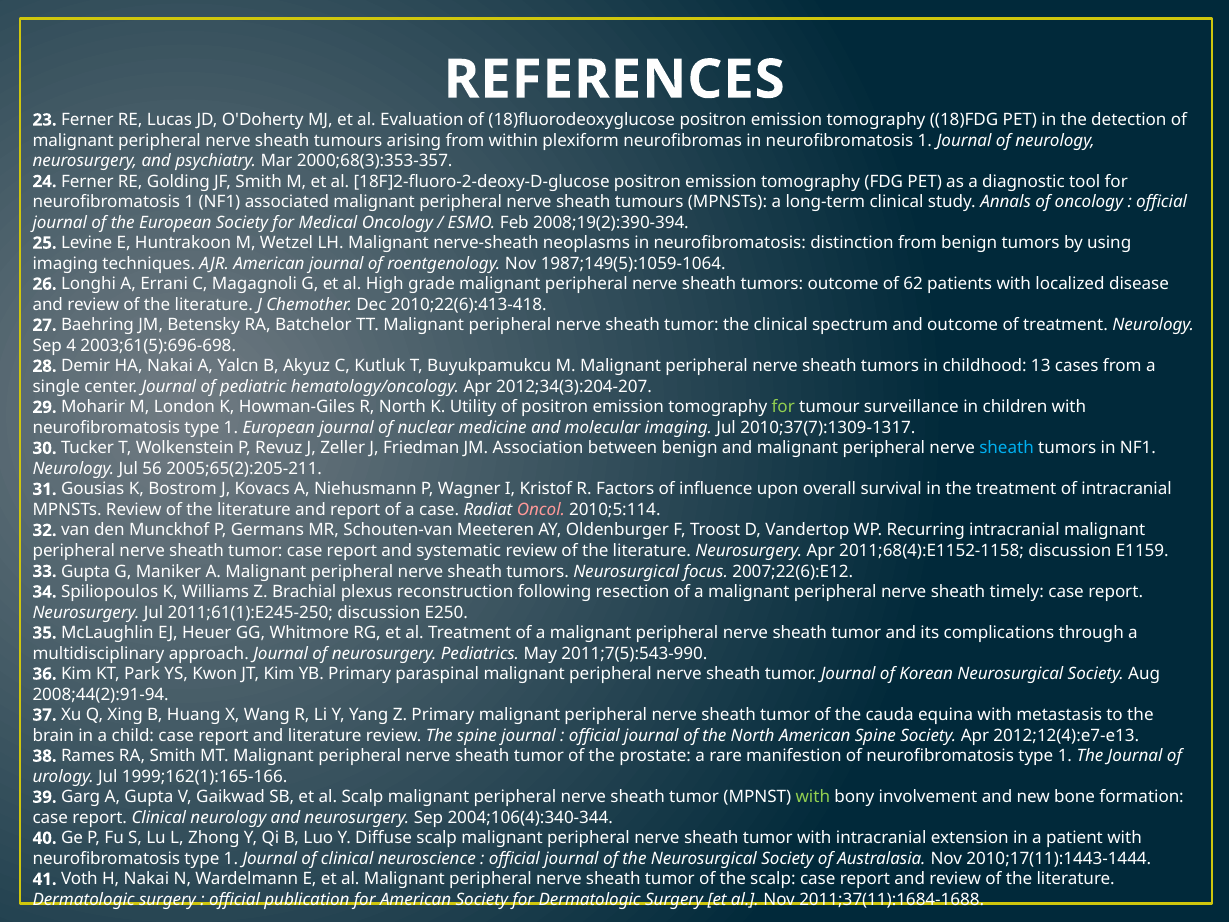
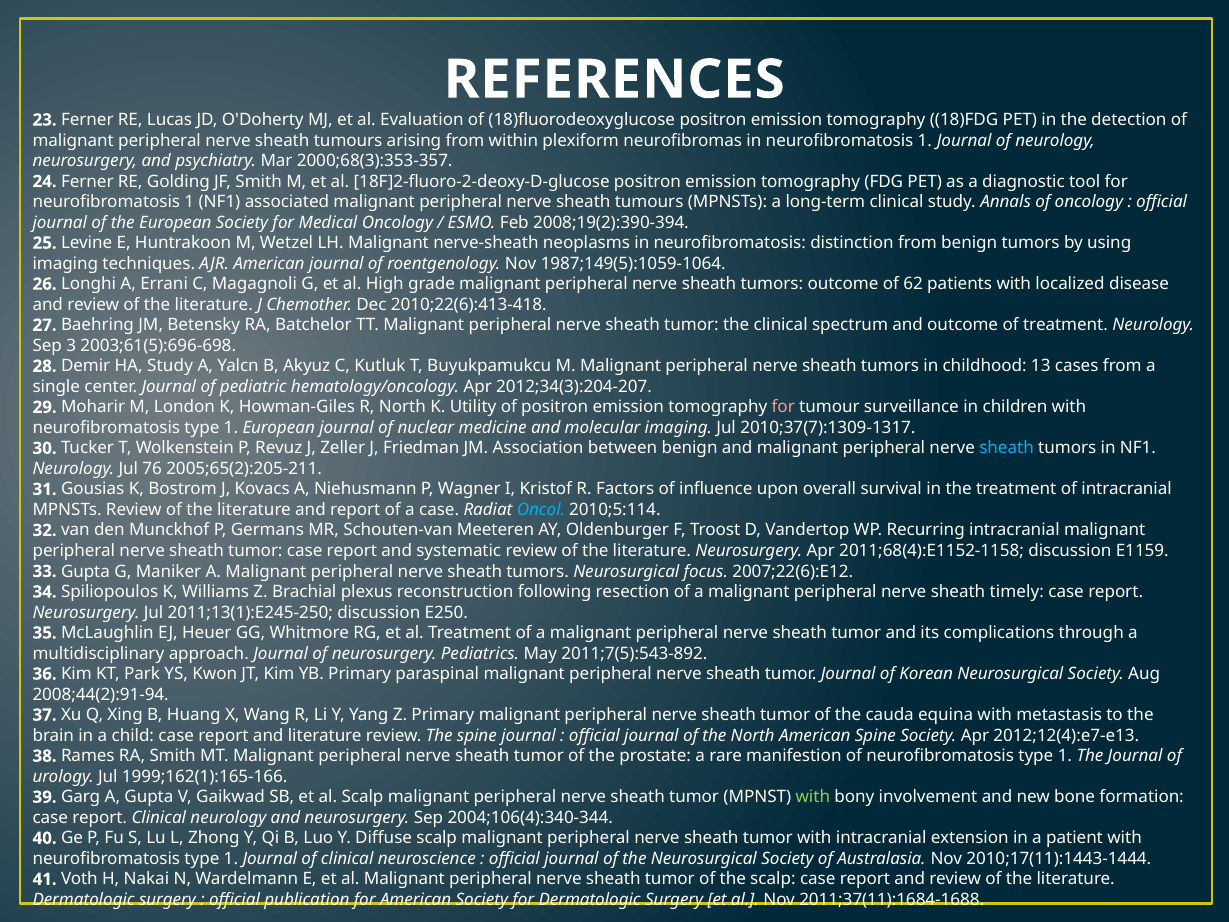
4: 4 -> 3 (71, 346)
HA Nakai: Nakai -> Study (170, 366)
for colour: light green -> pink (783, 407)
56: 56 -> 76 (152, 469)
Oncol colour: pink -> light blue (541, 510)
2011;61(1):E245-250: 2011;61(1):E245-250 -> 2011;13(1):E245-250 (250, 612)
2011;7(5):543-990: 2011;7(5):543-990 -> 2011;7(5):543-892 (634, 653)
